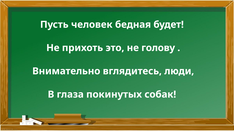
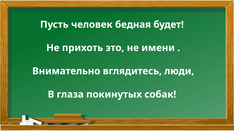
голову: голову -> имени (158, 48)
